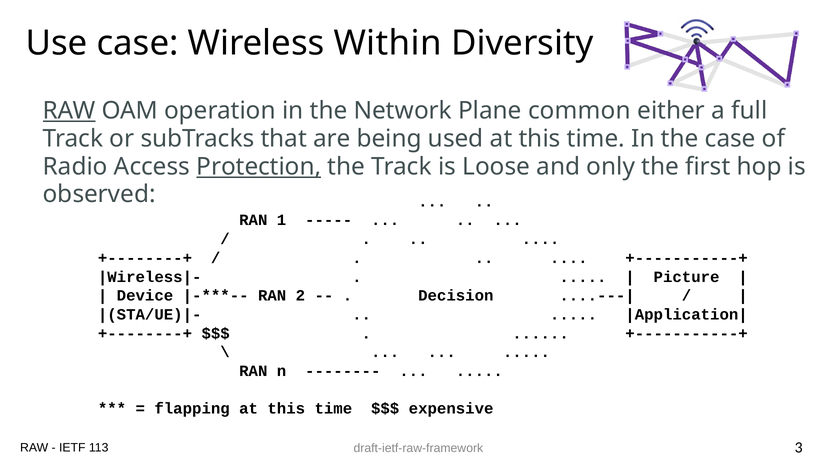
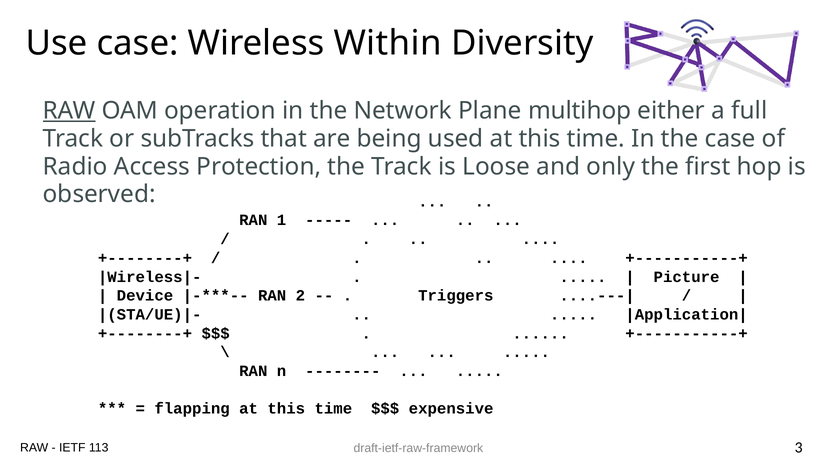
common: common -> multihop (580, 111)
Protection underline: present -> none (259, 167)
Decision: Decision -> Triggers (456, 296)
